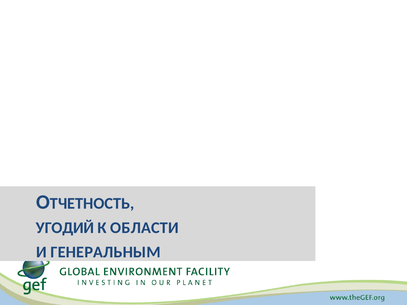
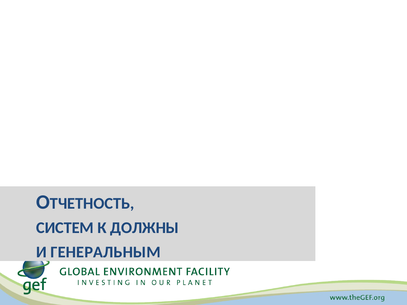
УГОДИЙ: УГОДИЙ -> СИСТЕМ (65, 228)
ОБЛАСТИ: ОБЛАСТИ -> ДОЛЖНЫ (145, 228)
